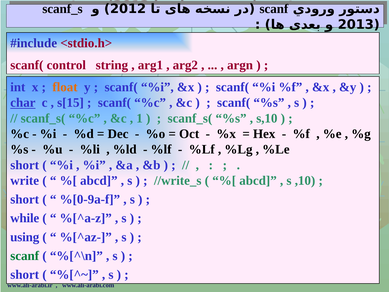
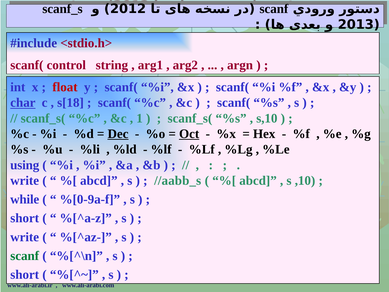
float colour: orange -> red (65, 87)
s[15: s[15 -> s[18 (71, 103)
Dec underline: none -> present (118, 134)
Oct underline: none -> present (189, 134)
short: short -> using (25, 165)
//write_s: //write_s -> //aabb_s (178, 180)
short: short -> while (25, 199)
while: while -> short (25, 218)
using: using -> write (25, 237)
